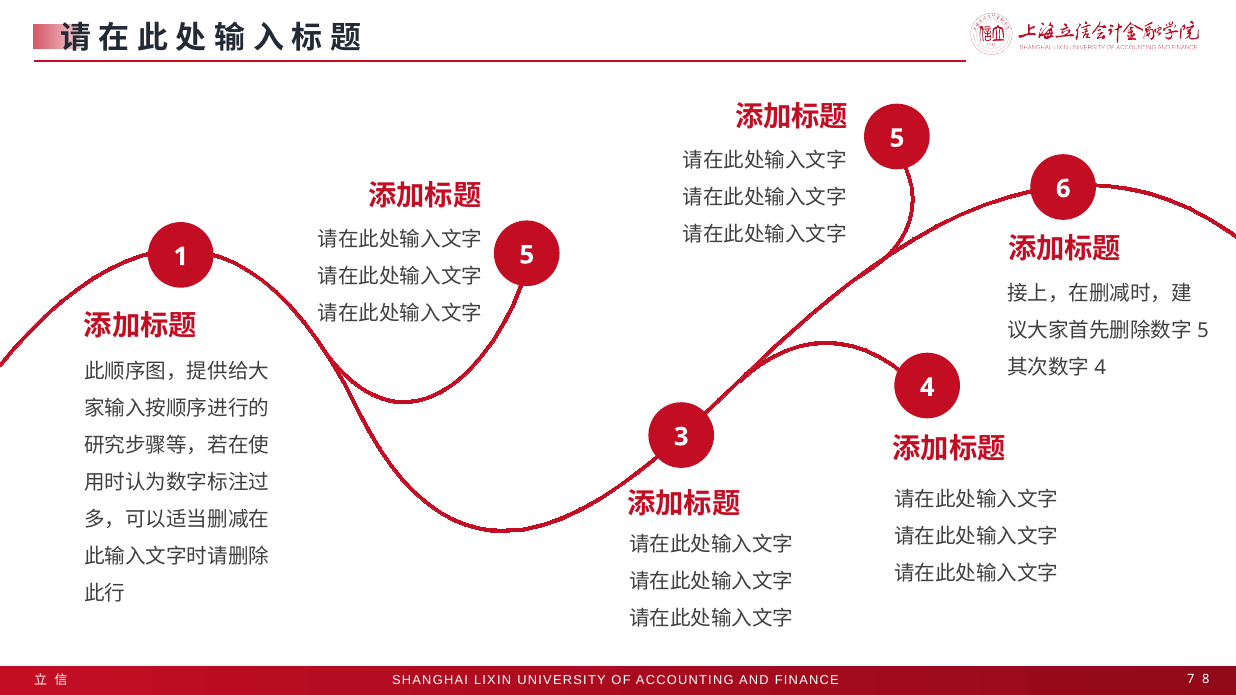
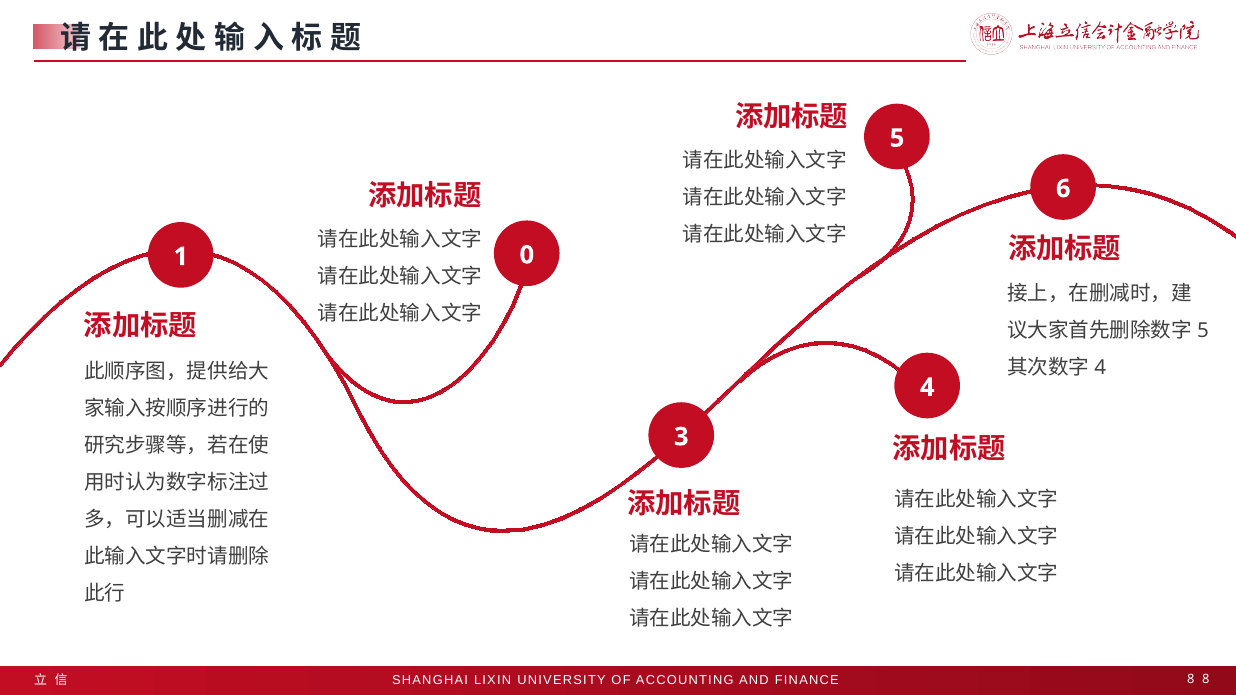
1 5: 5 -> 0 (527, 255)
7: 7 -> 8 (1191, 680)
